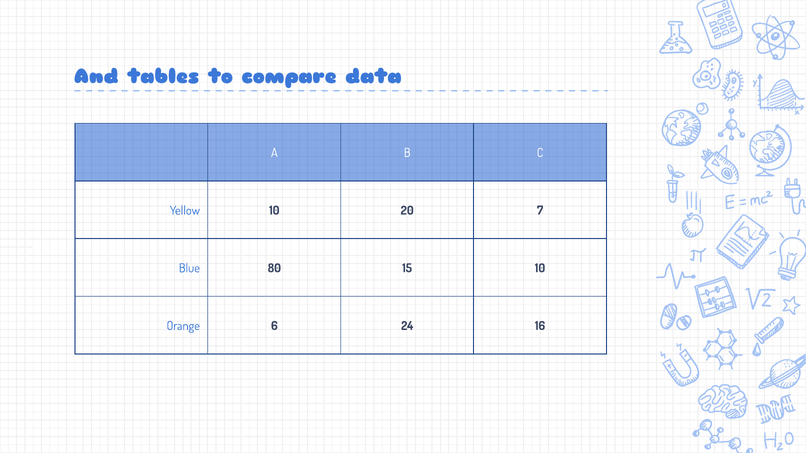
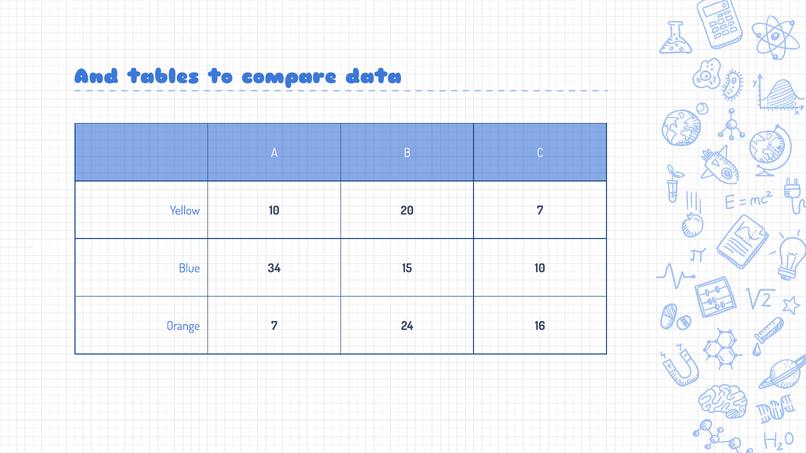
80: 80 -> 34 (274, 268)
Orange 6: 6 -> 7 (274, 326)
